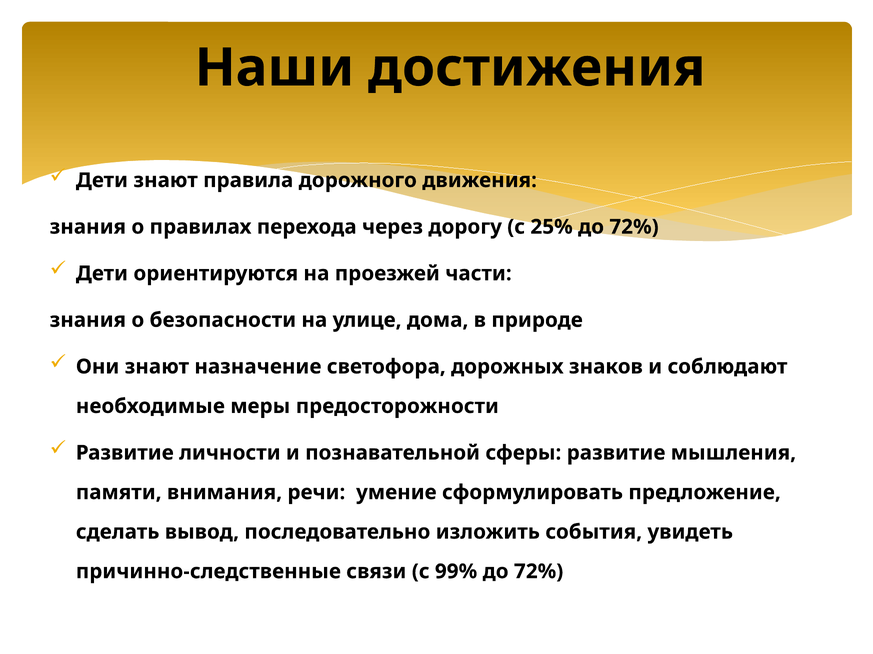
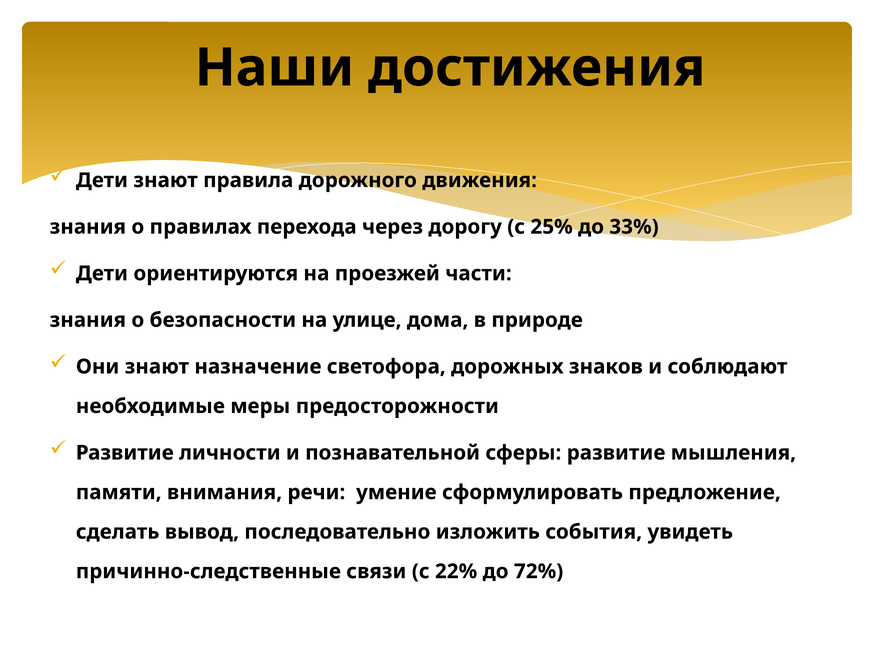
25% до 72%: 72% -> 33% (634, 227)
99%: 99% -> 22% (456, 572)
